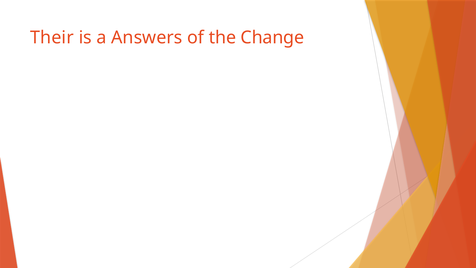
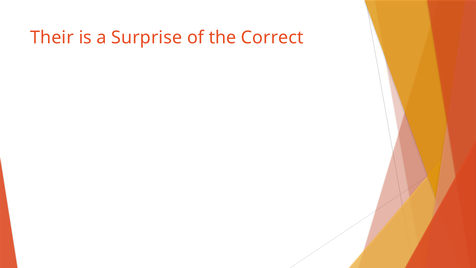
Answers: Answers -> Surprise (147, 38)
Change: Change -> Correct (272, 38)
